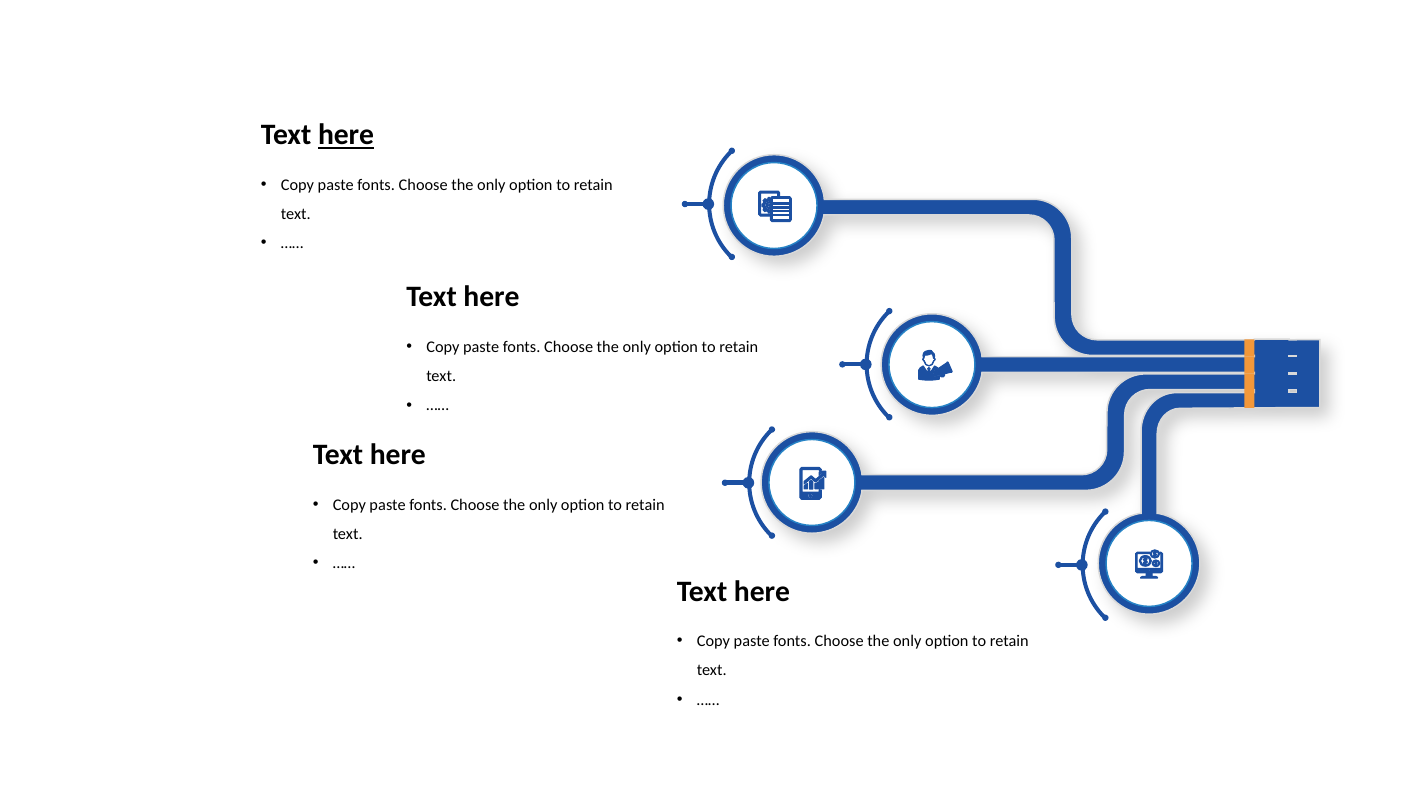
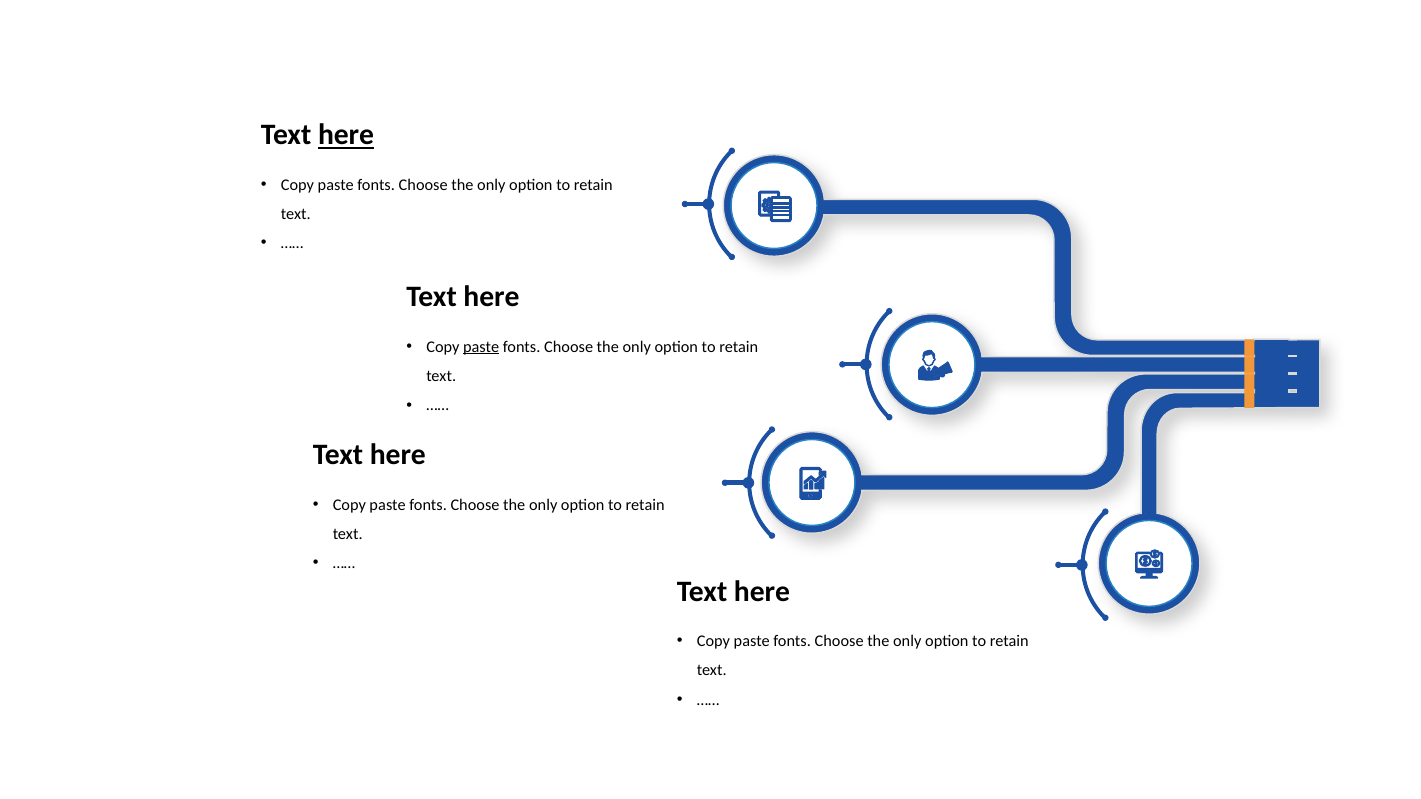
paste underline: none -> present (481, 347)
